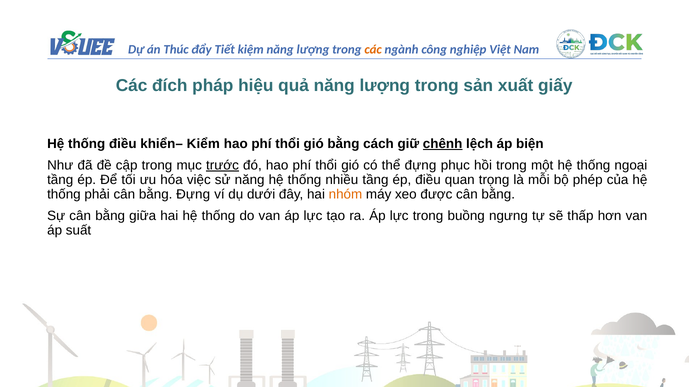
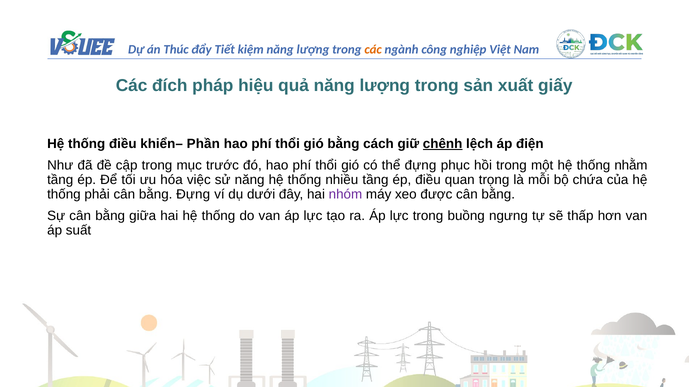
Kiểm: Kiểm -> Phần (203, 144)
biện: biện -> điện (530, 144)
trước underline: present -> none (222, 166)
ngoại: ngoại -> nhằm (631, 166)
phép: phép -> chứa (588, 180)
nhóm colour: orange -> purple (345, 195)
